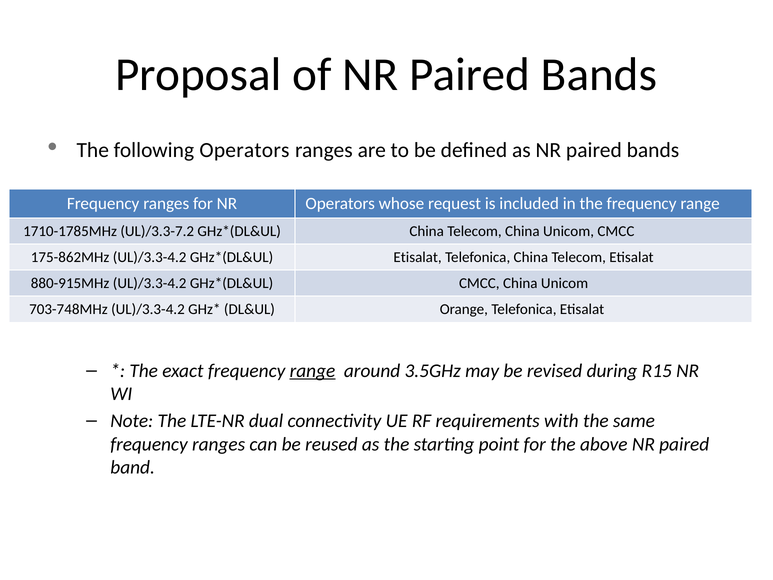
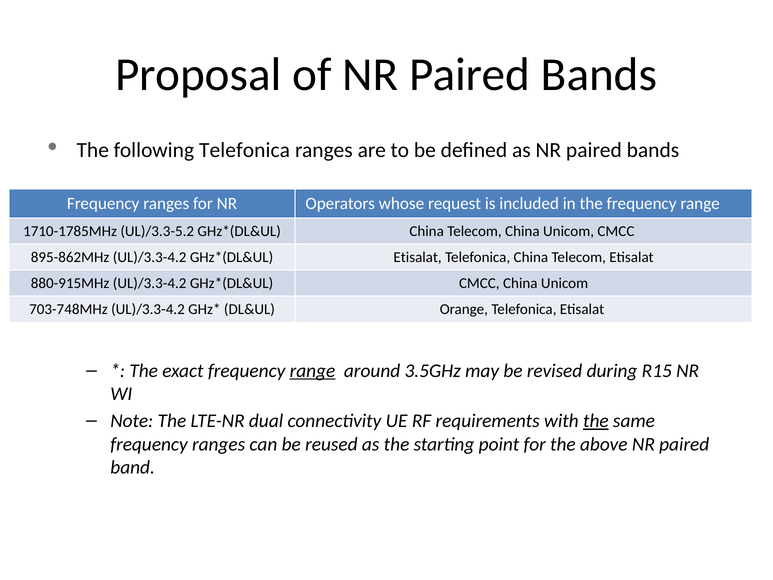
following Operators: Operators -> Telefonica (245, 150)
UL)/3.3-7.2: UL)/3.3-7.2 -> UL)/3.3-5.2 (157, 231)
175-862MHz: 175-862MHz -> 895-862MHz (70, 257)
the underline: none -> present (596, 421)
